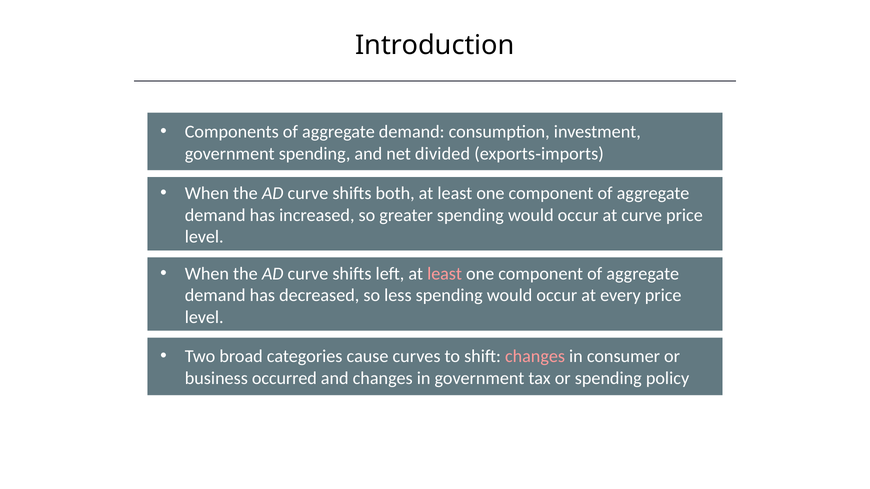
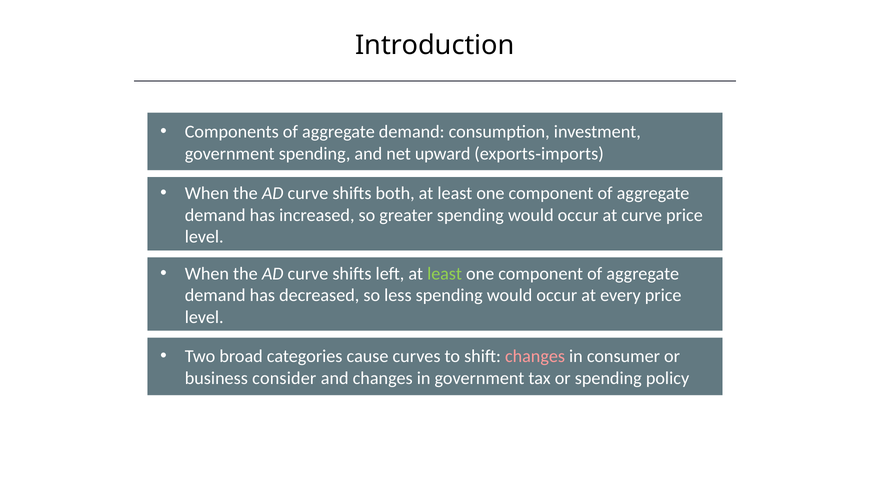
divided: divided -> upward (443, 154)
least colour: pink -> light green (445, 274)
occurred: occurred -> consider (284, 378)
